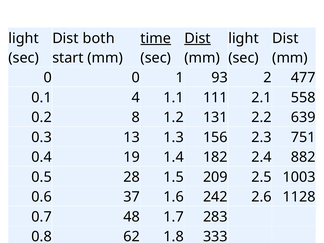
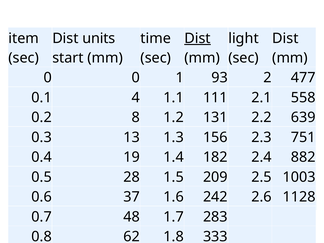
light: light -> item (24, 38)
both: both -> units (99, 38)
time underline: present -> none (156, 38)
